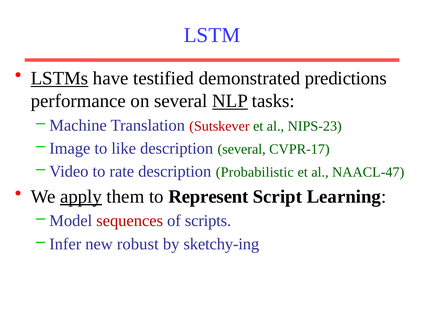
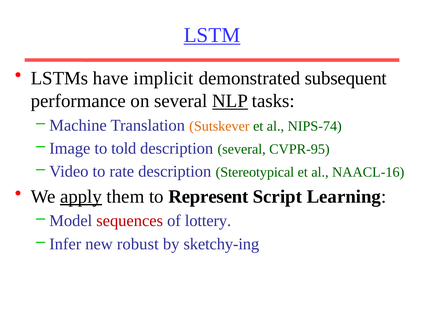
LSTM underline: none -> present (212, 35)
LSTMs underline: present -> none (60, 78)
testified: testified -> implicit (164, 78)
predictions: predictions -> subsequent (346, 78)
Sutskever colour: red -> orange (219, 126)
NIPS-23: NIPS-23 -> NIPS-74 (315, 126)
like: like -> told (124, 148)
CVPR-17: CVPR-17 -> CVPR-95 (299, 149)
Probabilistic: Probabilistic -> Stereotypical (255, 172)
NAACL-47: NAACL-47 -> NAACL-16 (368, 172)
scripts: scripts -> lottery (208, 221)
